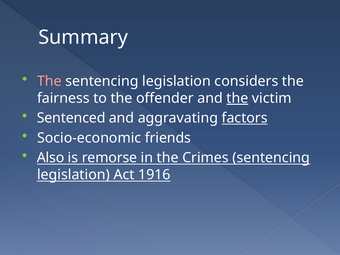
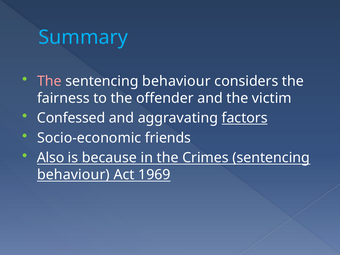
Summary colour: white -> light blue (83, 37)
legislation: legislation -> behaviour (176, 81)
the underline: present -> none (237, 98)
Sentenced: Sentenced -> Confessed (71, 118)
remorse: remorse -> because (109, 158)
legislation: legislation -> behaviour (73, 175)
1916: 1916 -> 1969 (154, 175)
